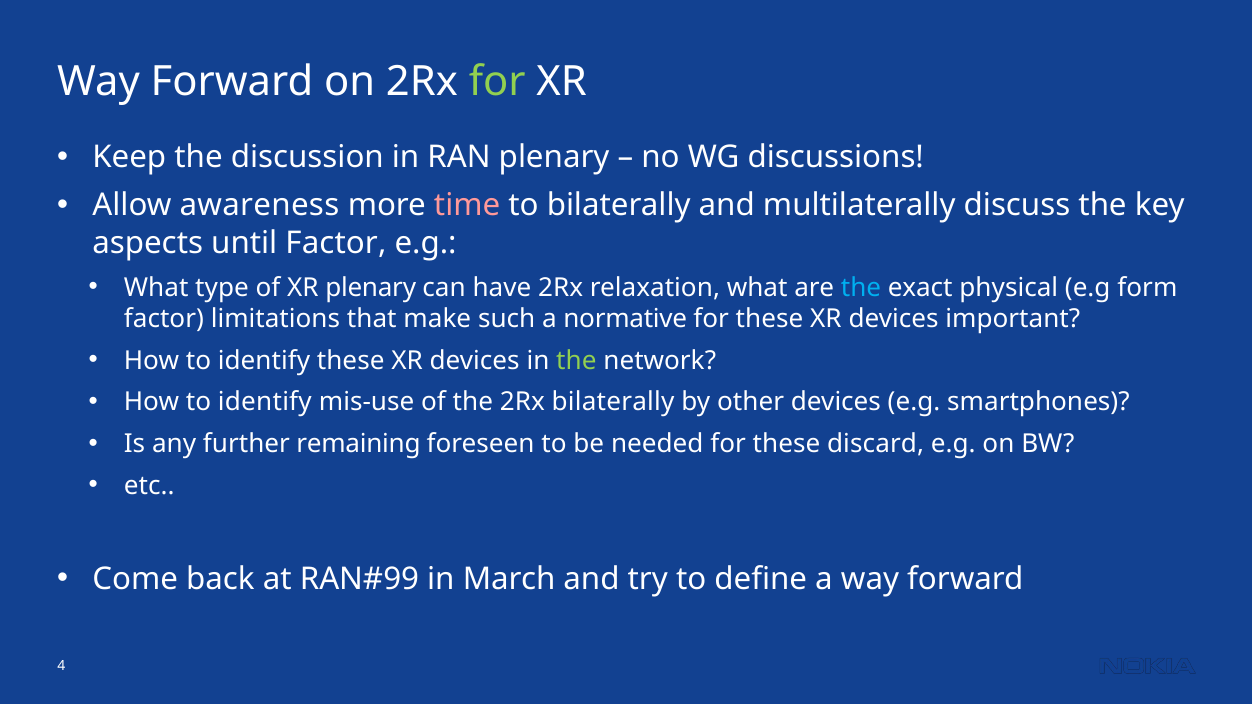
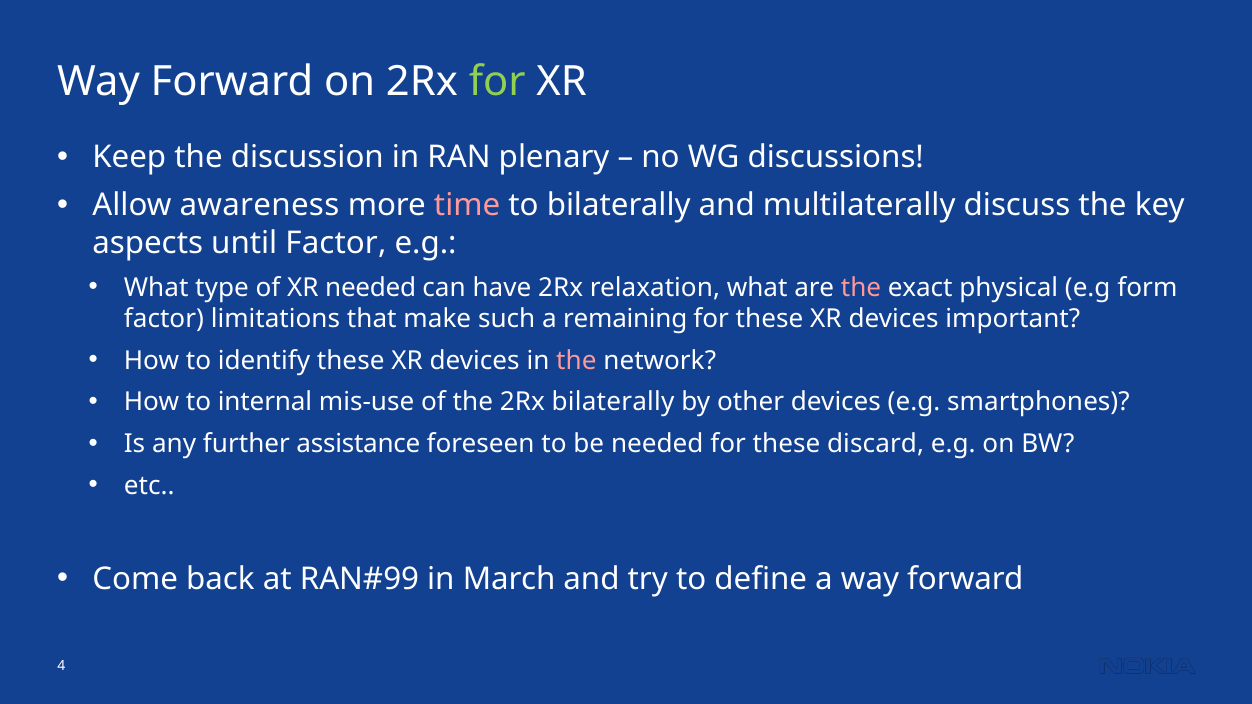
XR plenary: plenary -> needed (371, 288)
the colour: light blue -> pink (861, 288)
normative: normative -> remaining (625, 319)
the colour: light green -> pink (576, 361)
identify: identify -> internal (265, 403)
remaining: remaining -> assistance (358, 444)
